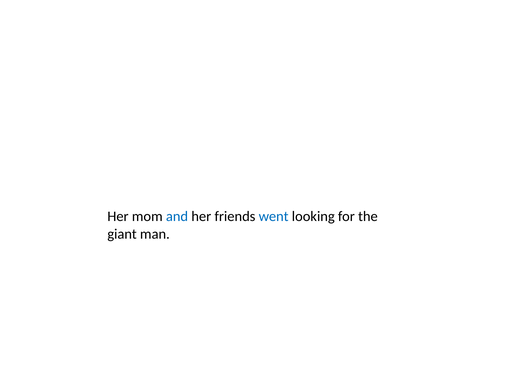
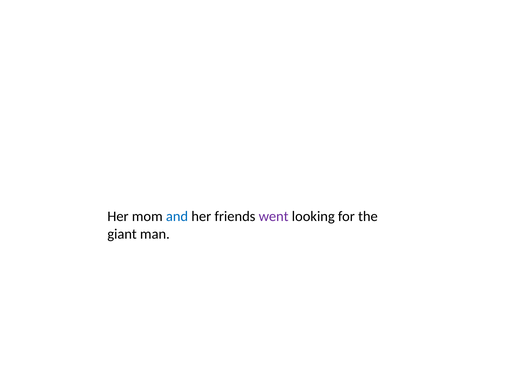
went colour: blue -> purple (274, 216)
